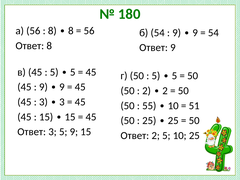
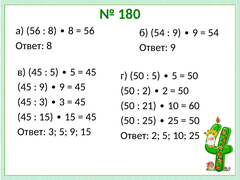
55: 55 -> 21 (149, 106)
51: 51 -> 60 (194, 106)
